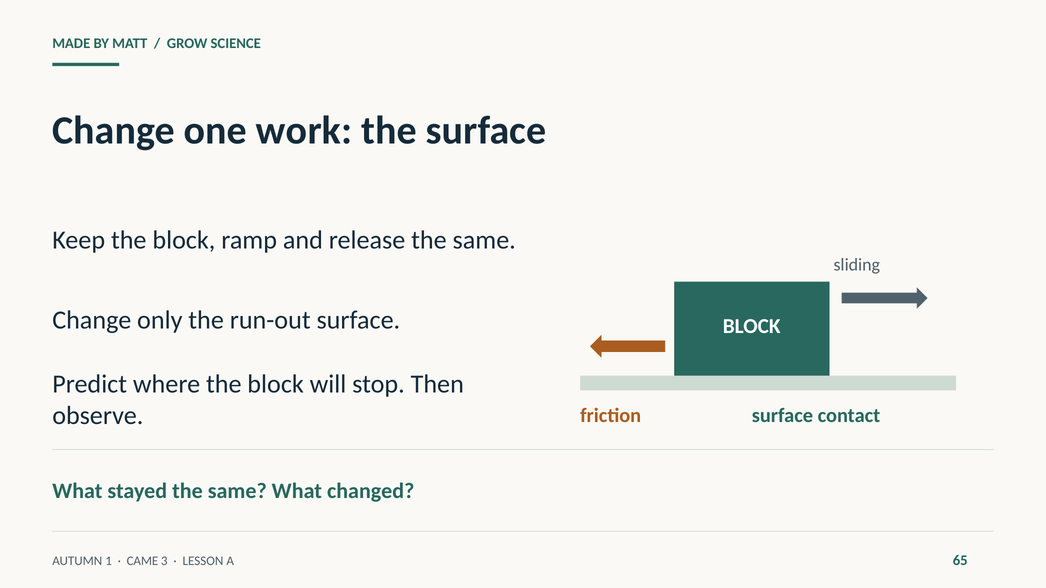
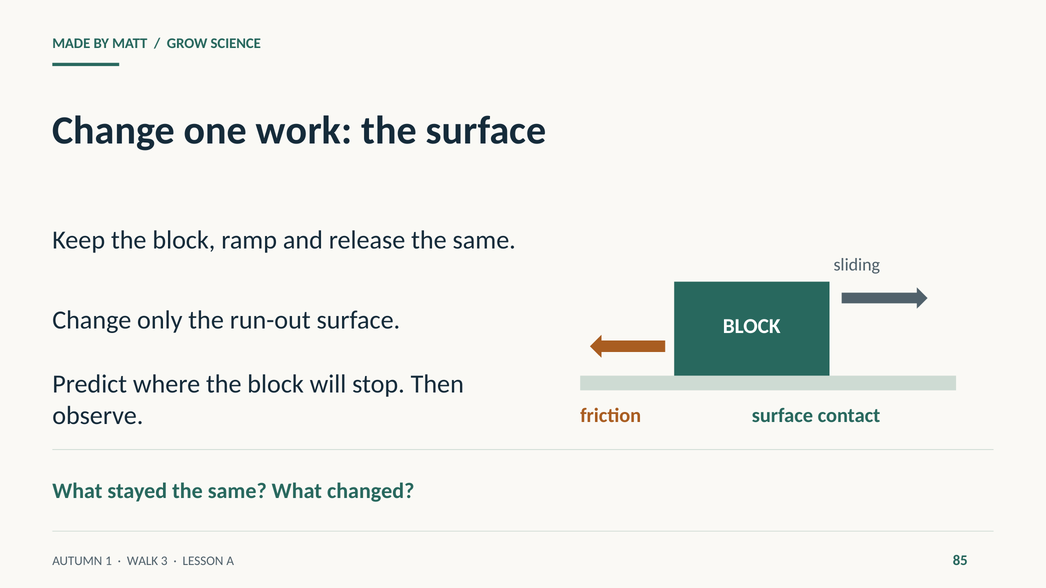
CAME: CAME -> WALK (142, 561)
65: 65 -> 85 (960, 561)
